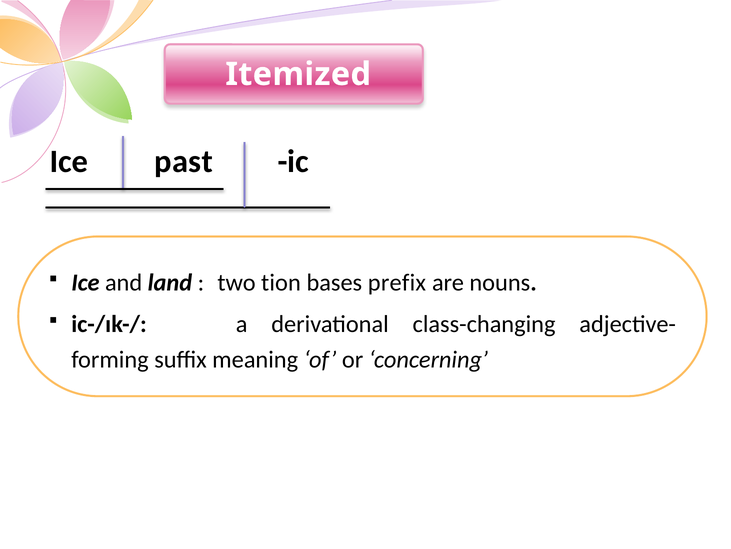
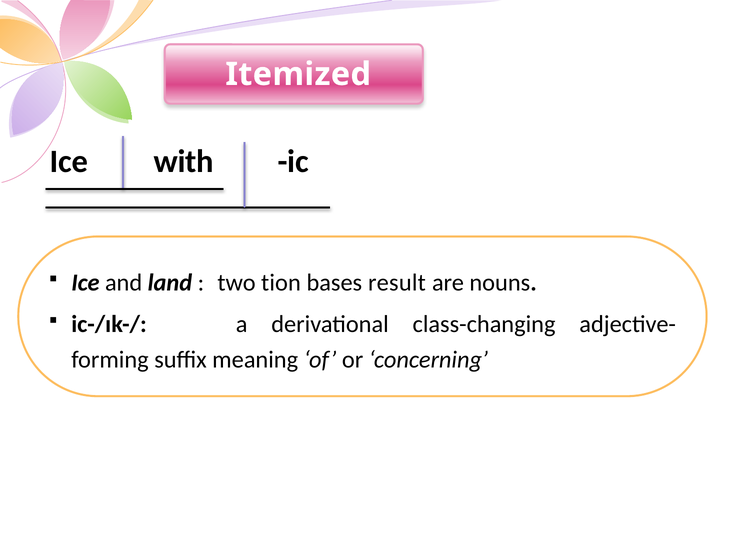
past: past -> with (184, 161)
prefix: prefix -> result (397, 282)
